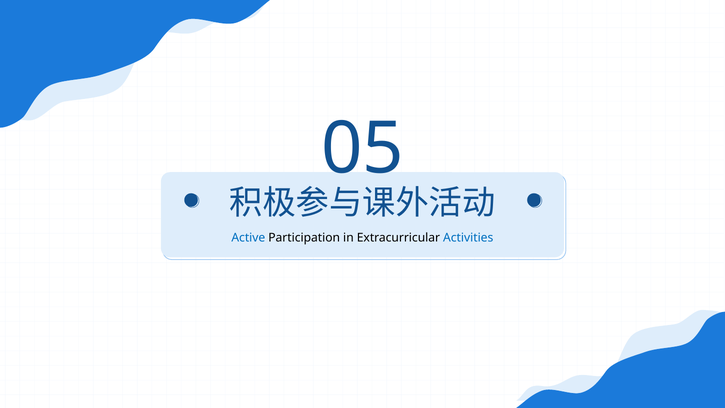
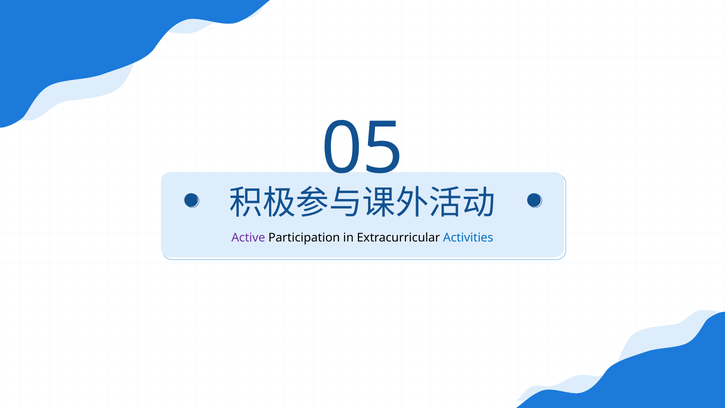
Active colour: blue -> purple (248, 238)
